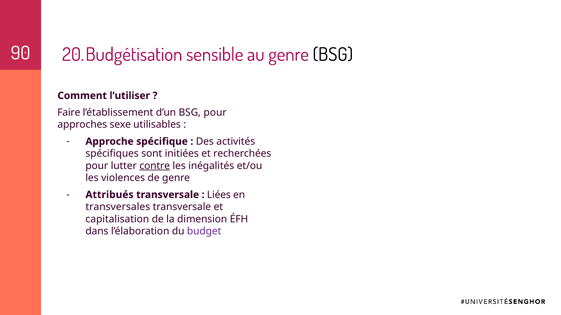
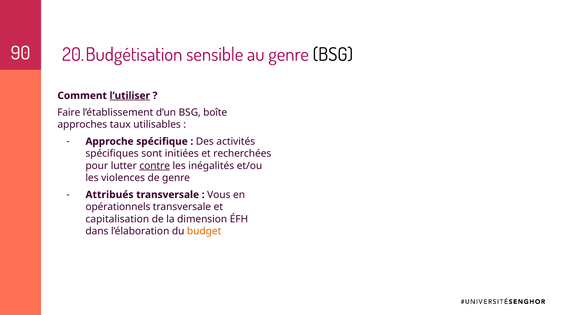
l’utiliser underline: none -> present (130, 96)
BSG pour: pour -> boîte (215, 113)
sexe: sexe -> taux (120, 125)
Liées: Liées -> Vous (219, 195)
transversales: transversales -> opérationnels (118, 207)
budget colour: purple -> orange (204, 232)
